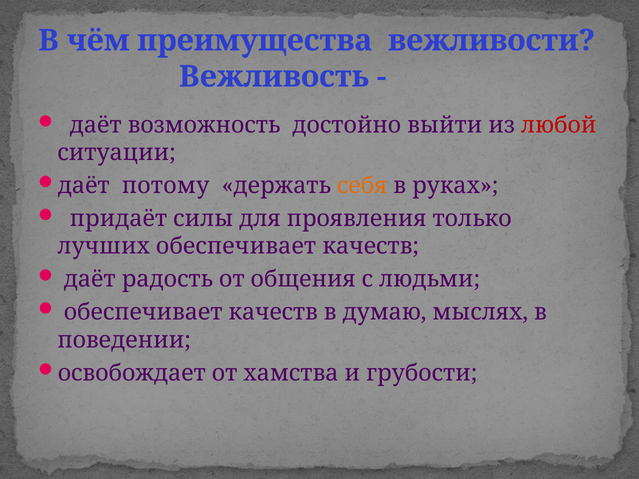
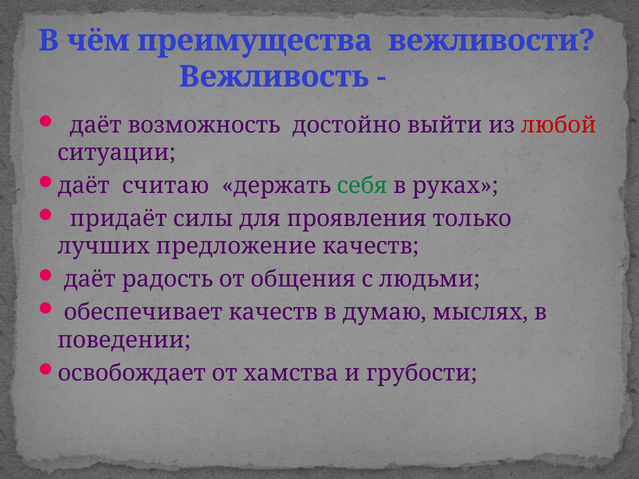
потому: потому -> считаю (166, 186)
себя colour: orange -> green (362, 186)
лучших обеспечивает: обеспечивает -> предложение (236, 246)
